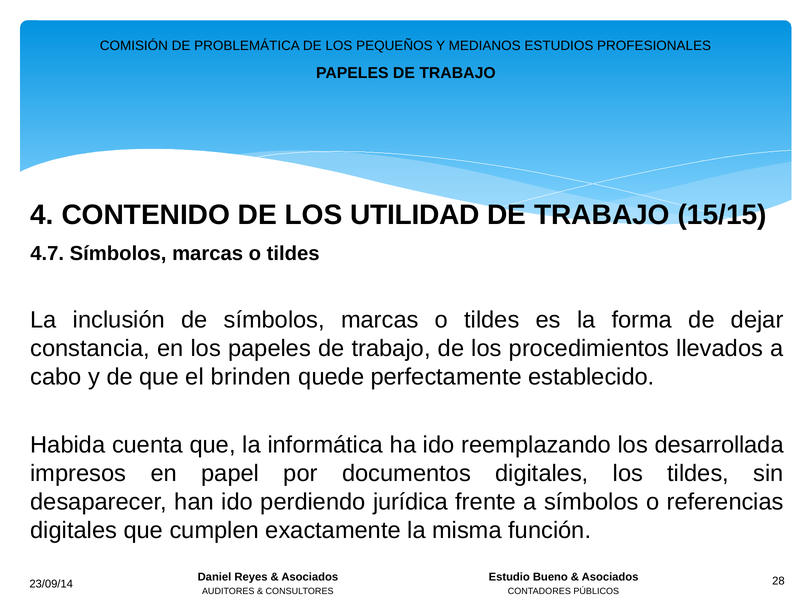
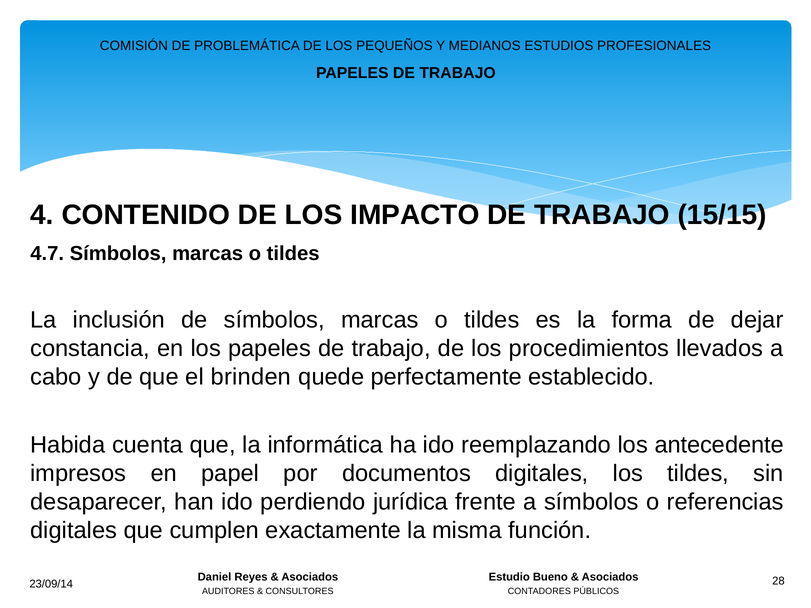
UTILIDAD: UTILIDAD -> IMPACTO (415, 215)
desarrollada: desarrollada -> antecedente (719, 445)
